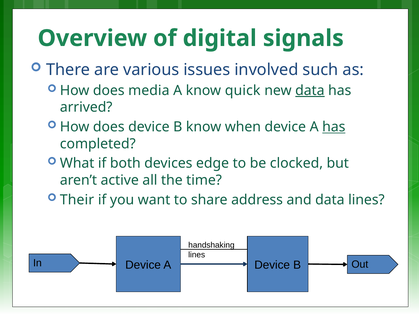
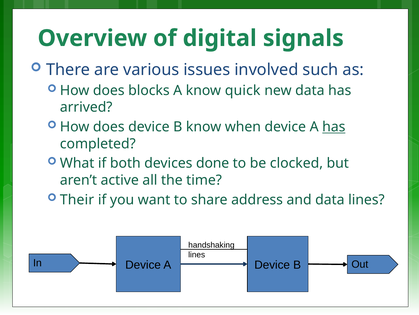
media: media -> blocks (149, 90)
data underline: present -> none (310, 90)
edge: edge -> done (213, 163)
